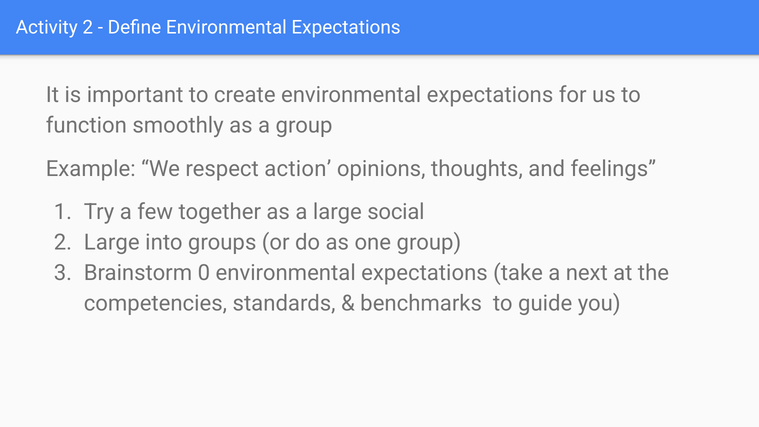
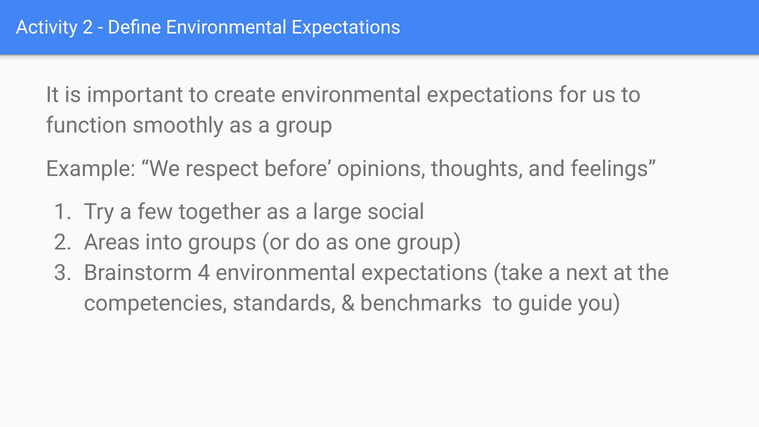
action: action -> before (298, 169)
2 Large: Large -> Areas (112, 243)
0: 0 -> 4 (204, 273)
